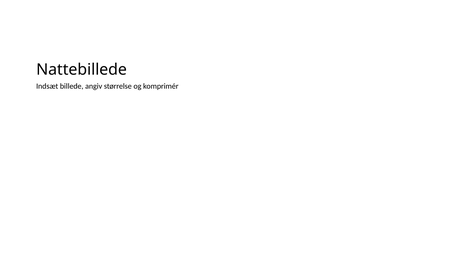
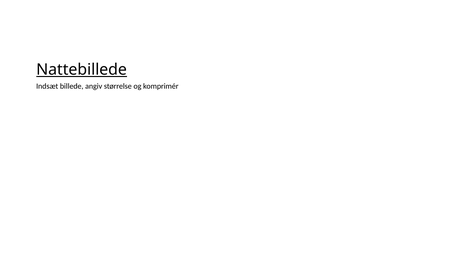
Nattebillede underline: none -> present (82, 70)
